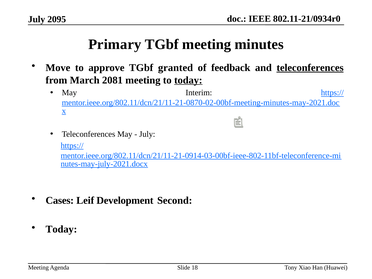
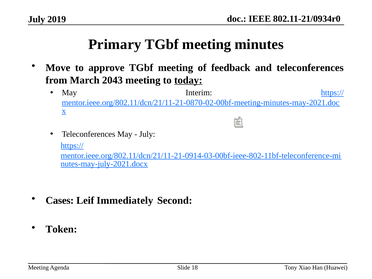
2095: 2095 -> 2019 (57, 19)
approve TGbf granted: granted -> meeting (176, 68)
teleconferences underline: present -> none (310, 68)
2081: 2081 -> 2043 (112, 80)
Development: Development -> Immediately (125, 200)
Today: Today -> Token (61, 229)
